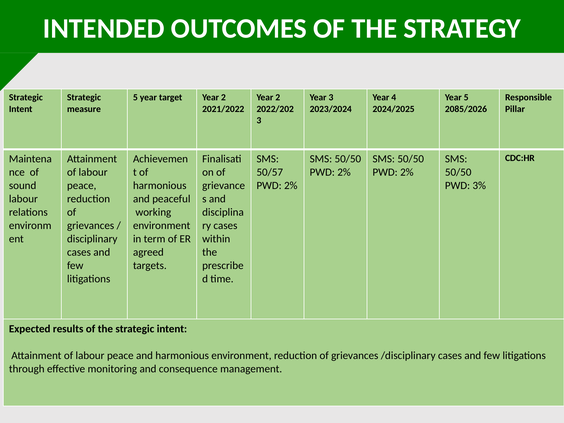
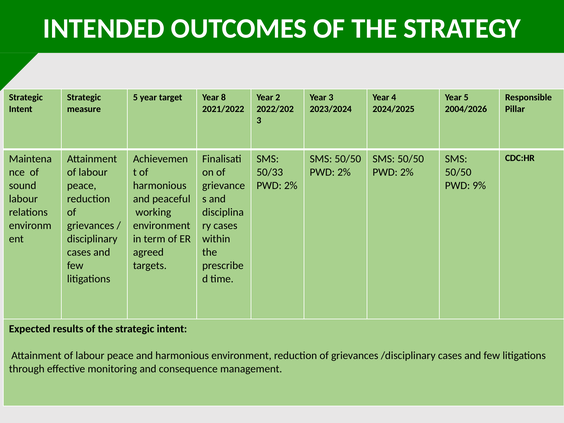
target Year 2: 2 -> 8 (223, 98)
2085/2026: 2085/2026 -> 2004/2026 (466, 109)
50/57: 50/57 -> 50/33 (270, 172)
3%: 3% -> 9% (479, 186)
